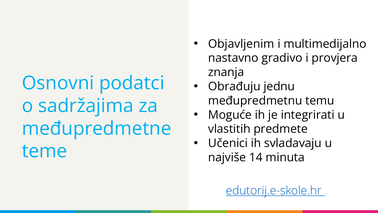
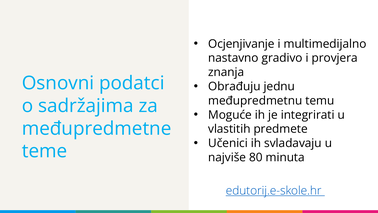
Objavljenim: Objavljenim -> Ocjenjivanje (241, 44)
14: 14 -> 80 (256, 157)
